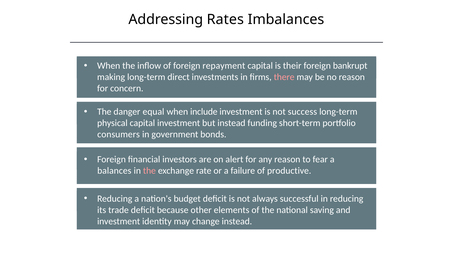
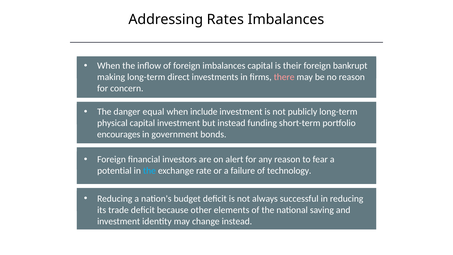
foreign repayment: repayment -> imbalances (224, 66)
success: success -> publicly (302, 112)
consumers: consumers -> encourages (119, 134)
balances: balances -> potential (114, 171)
the colour: pink -> light blue (149, 171)
productive: productive -> technology (289, 171)
